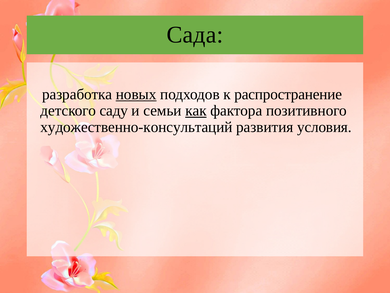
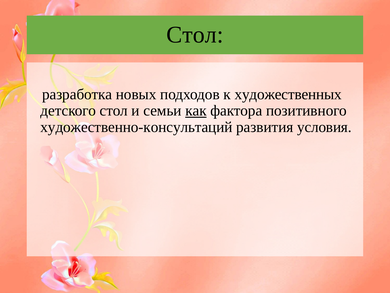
Сада: Сада -> Стол (195, 35)
новых underline: present -> none (136, 94)
распространение: распространение -> художественных (288, 94)
детского саду: саду -> стол (114, 111)
